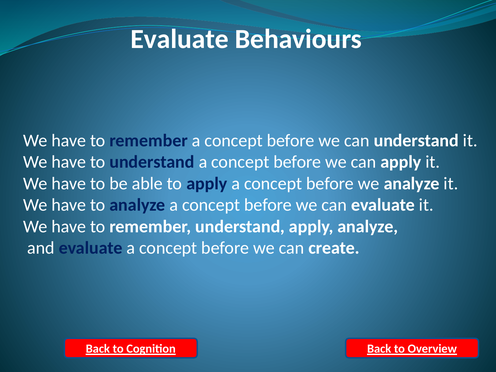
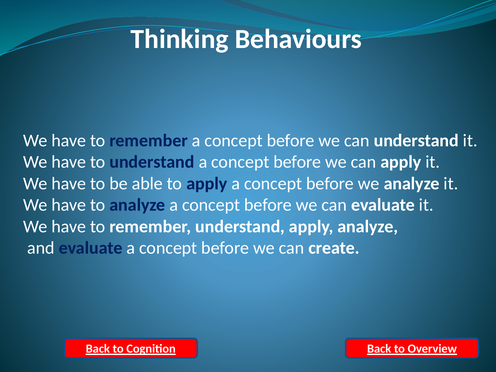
Evaluate: Evaluate -> Thinking (180, 39)
